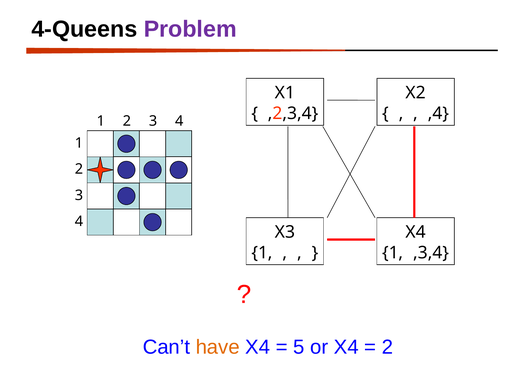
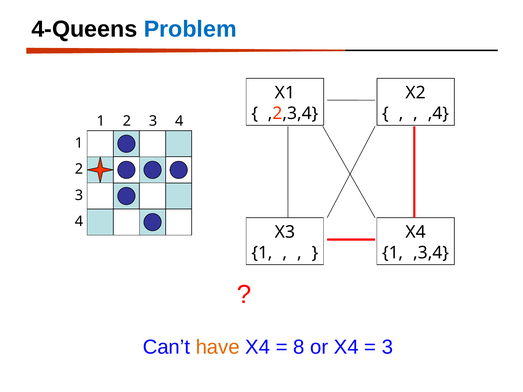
Problem colour: purple -> blue (190, 29)
5: 5 -> 8 (299, 347)
2: 2 -> 3 (387, 347)
